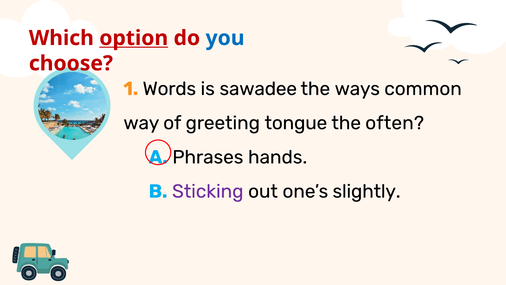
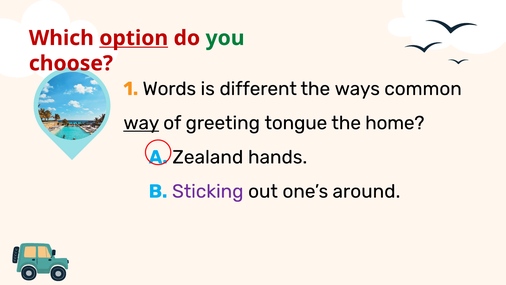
you colour: blue -> green (225, 38)
sawadee: sawadee -> different (258, 89)
way underline: none -> present (141, 123)
often: often -> home (395, 123)
Phrases: Phrases -> Zealand (208, 157)
slightly: slightly -> around (366, 191)
